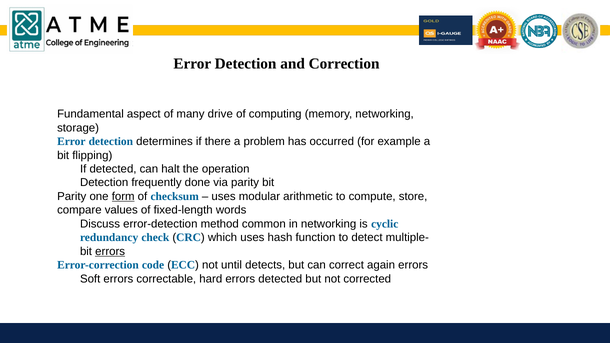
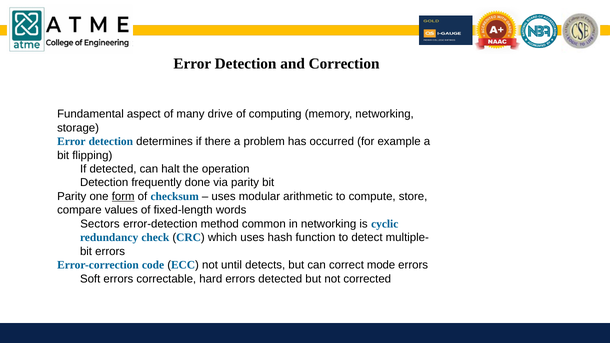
Discuss: Discuss -> Sectors (100, 224)
errors underline: present -> none (110, 251)
again: again -> mode (381, 265)
